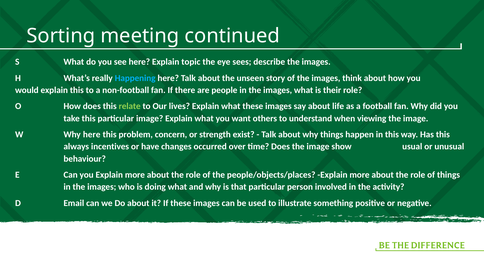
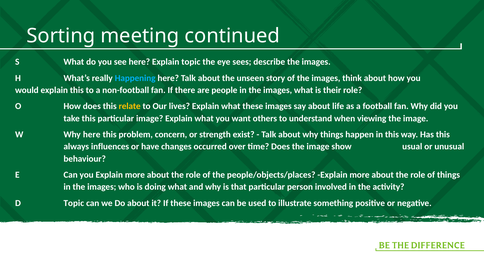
relate colour: light green -> yellow (130, 106)
incentives: incentives -> influences (110, 147)
D Email: Email -> Topic (74, 203)
